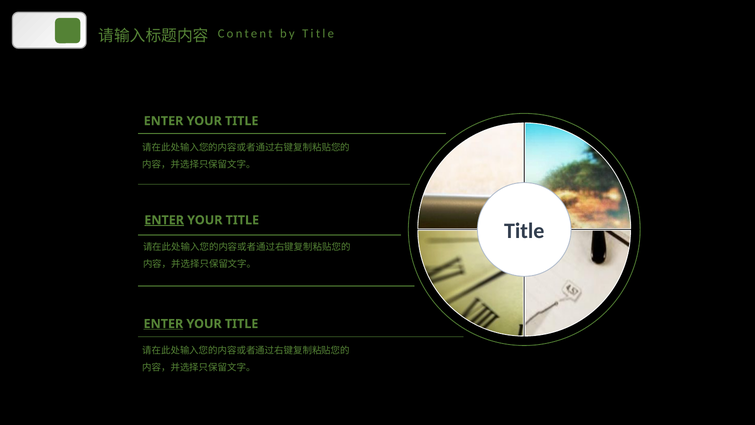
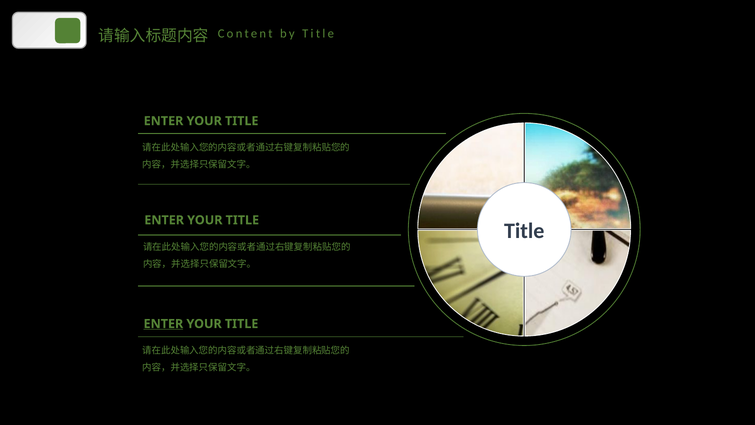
ENTER underline: present -> none (164, 220)
